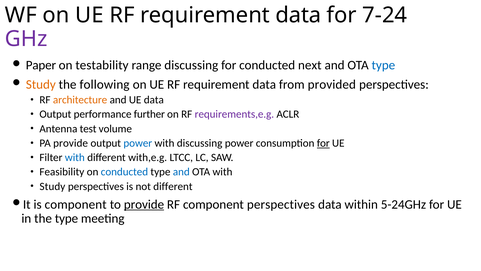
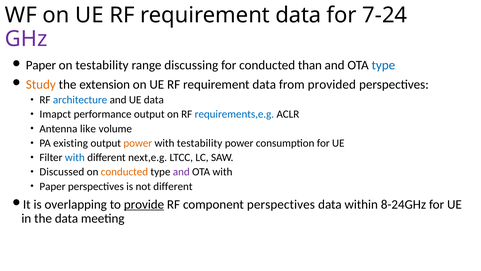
next: next -> than (310, 65)
following: following -> extension (105, 84)
architecture colour: orange -> blue (80, 100)
Output: Output -> Imapct (55, 114)
performance further: further -> output (149, 114)
requirements,e.g colour: purple -> blue (234, 114)
test: test -> like (88, 129)
PA provide: provide -> existing (71, 143)
power colour: blue -> orange (138, 143)
with discussing: discussing -> testability (200, 143)
for underline: present -> none (323, 143)
with,e.g: with,e.g -> next,e.g (148, 157)
Feasibility: Feasibility -> Discussed (62, 172)
conducted colour: blue -> orange (124, 172)
and colour: blue -> purple (181, 172)
Study: Study -> Paper (53, 186)
is component: component -> overlapping (76, 204)
5-24GHz: 5-24GHz -> 8-24GHz (403, 204)
the type: type -> data (66, 218)
